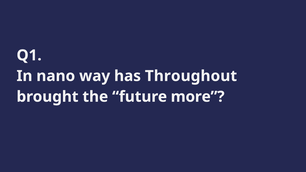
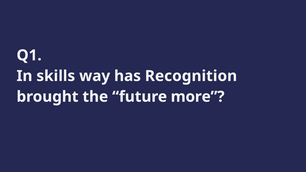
nano: nano -> skills (56, 76)
Throughout: Throughout -> Recognition (191, 76)
